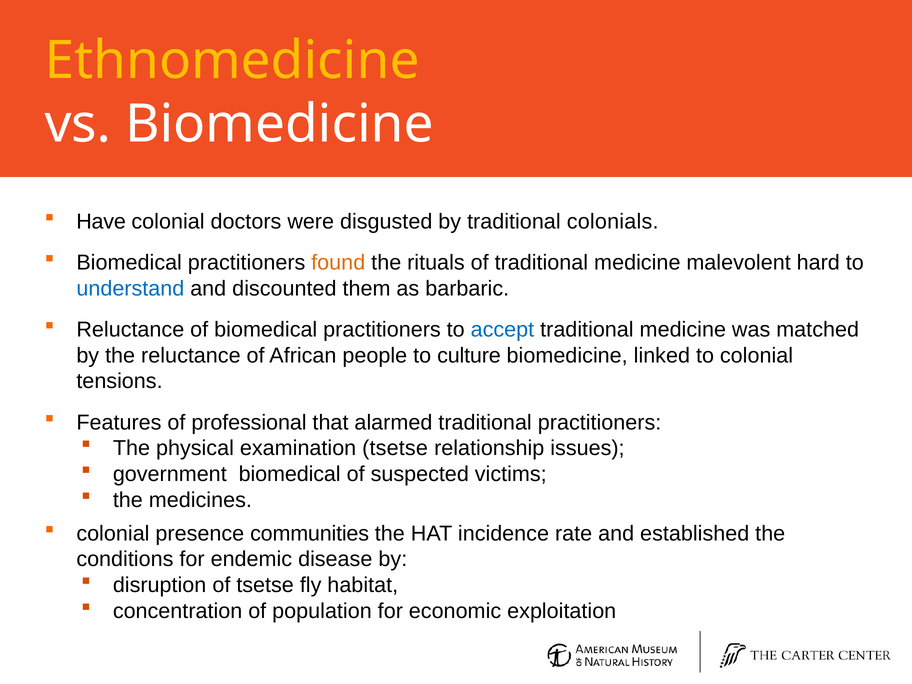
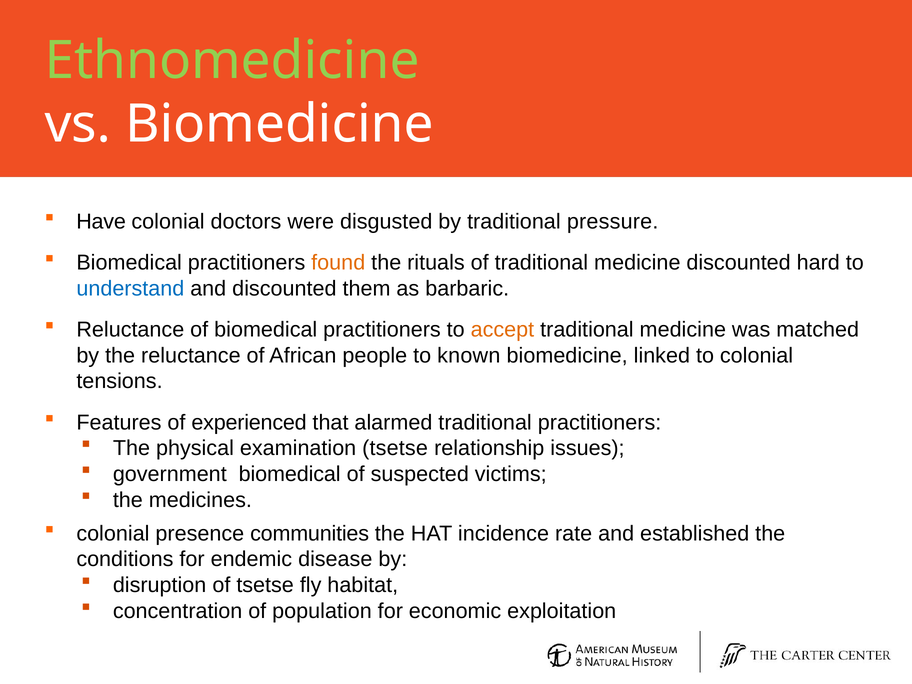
Ethnomedicine colour: yellow -> light green (232, 60)
colonials: colonials -> pressure (613, 222)
medicine malevolent: malevolent -> discounted (739, 263)
accept colour: blue -> orange (502, 330)
culture: culture -> known (469, 356)
professional: professional -> experienced (249, 422)
